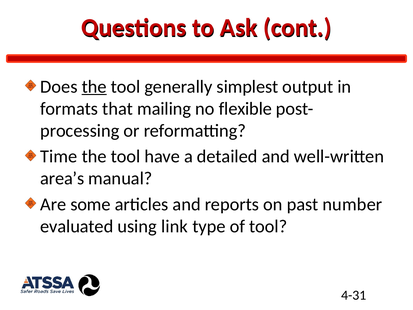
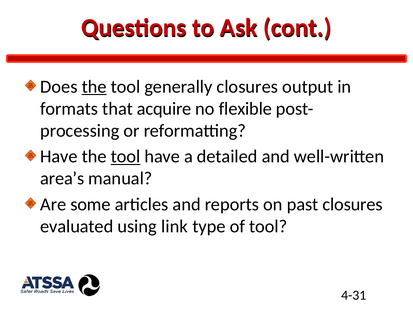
generally simplest: simplest -> closures (247, 87)
mailing: mailing -> acquire (164, 109)
Time: Time -> Have (59, 156)
tool underline: none -> present (126, 156)
past number: number -> closures (353, 204)
